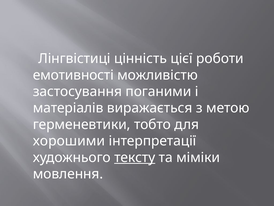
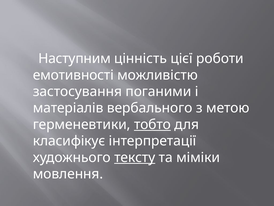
Лінгвістиці: Лінгвістиці -> Наступним (74, 58)
виражається: виражається -> вербального (150, 108)
тобто underline: none -> present (152, 124)
хорошими: хорошими -> класифікує (69, 141)
